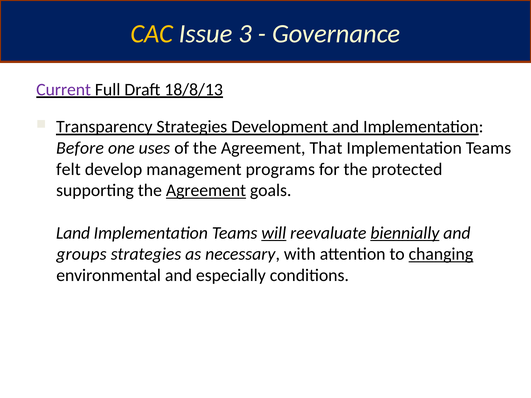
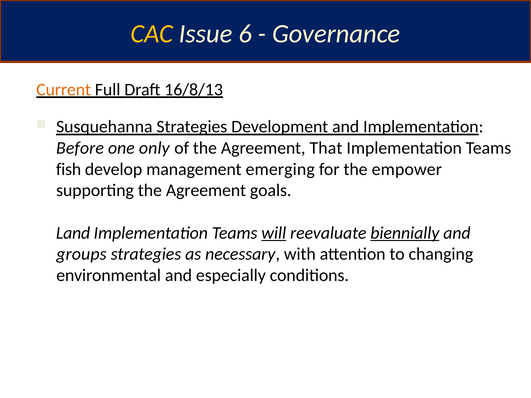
3: 3 -> 6 (245, 34)
Current colour: purple -> orange (64, 90)
18/8/13: 18/8/13 -> 16/8/13 (194, 90)
Transparency: Transparency -> Susquehanna (104, 127)
uses: uses -> only (154, 148)
felt: felt -> fish (69, 169)
programs: programs -> emerging (280, 169)
protected: protected -> empower (407, 169)
Agreement underline: present -> none (206, 191)
changing underline: present -> none (441, 254)
